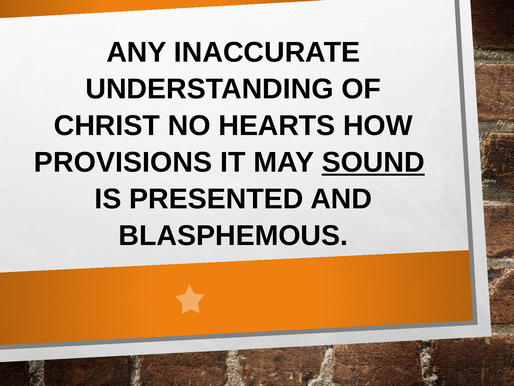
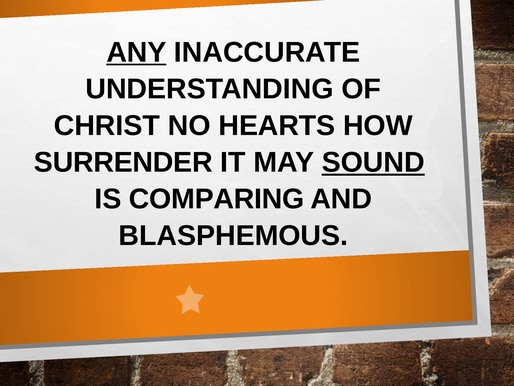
ANY underline: none -> present (136, 52)
PROVISIONS: PROVISIONS -> SURRENDER (123, 162)
PRESENTED: PRESENTED -> COMPARING (217, 199)
